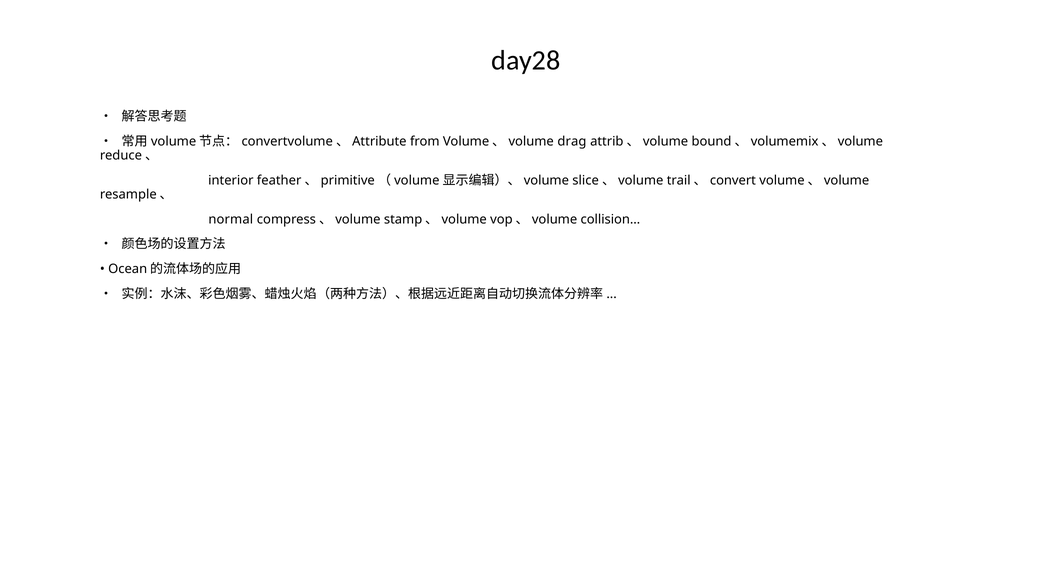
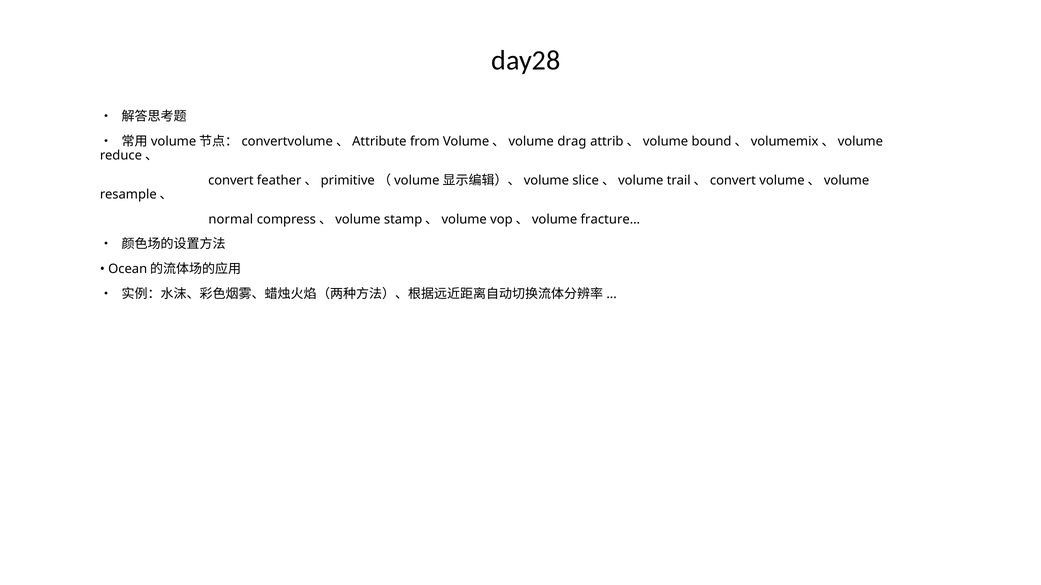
interior: interior -> convert (231, 181)
collision…: collision… -> fracture… (610, 220)
